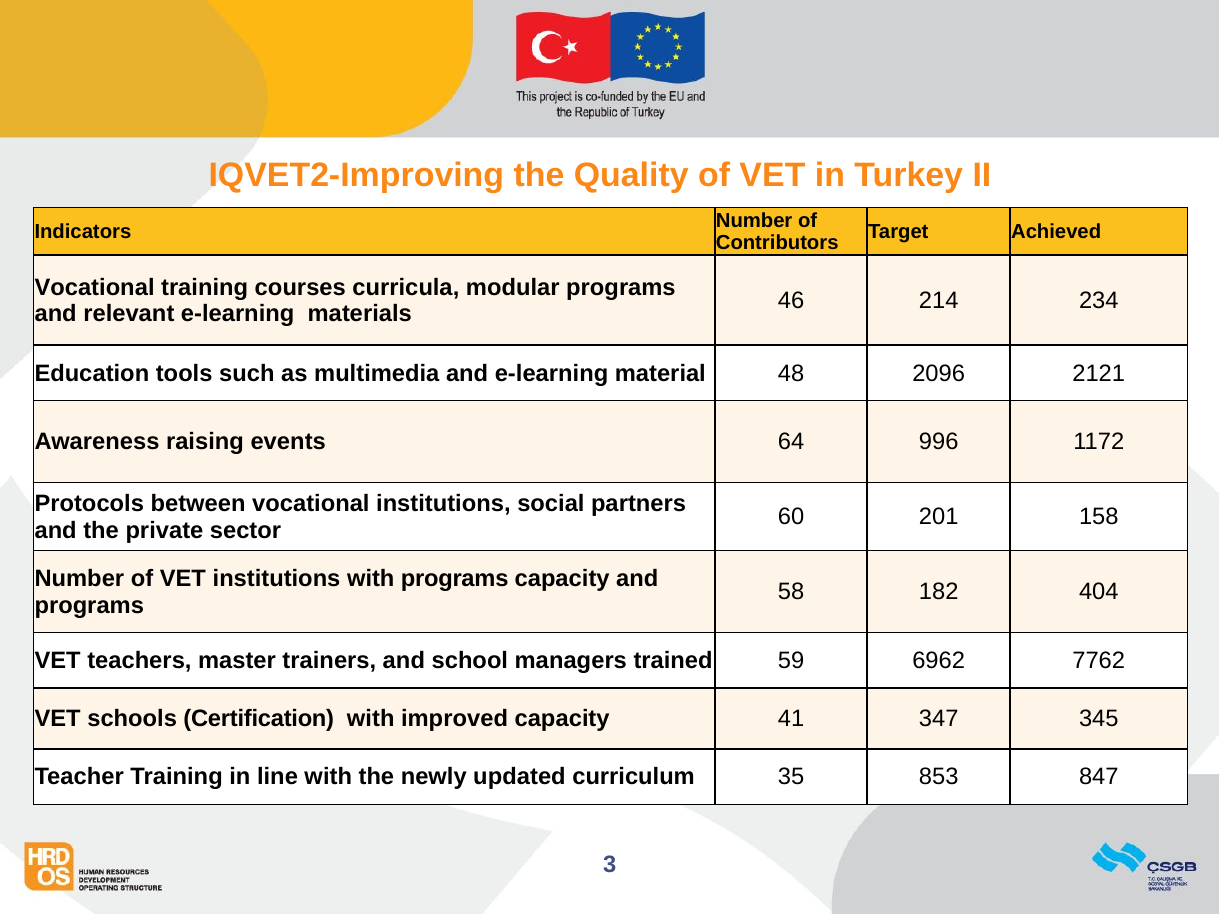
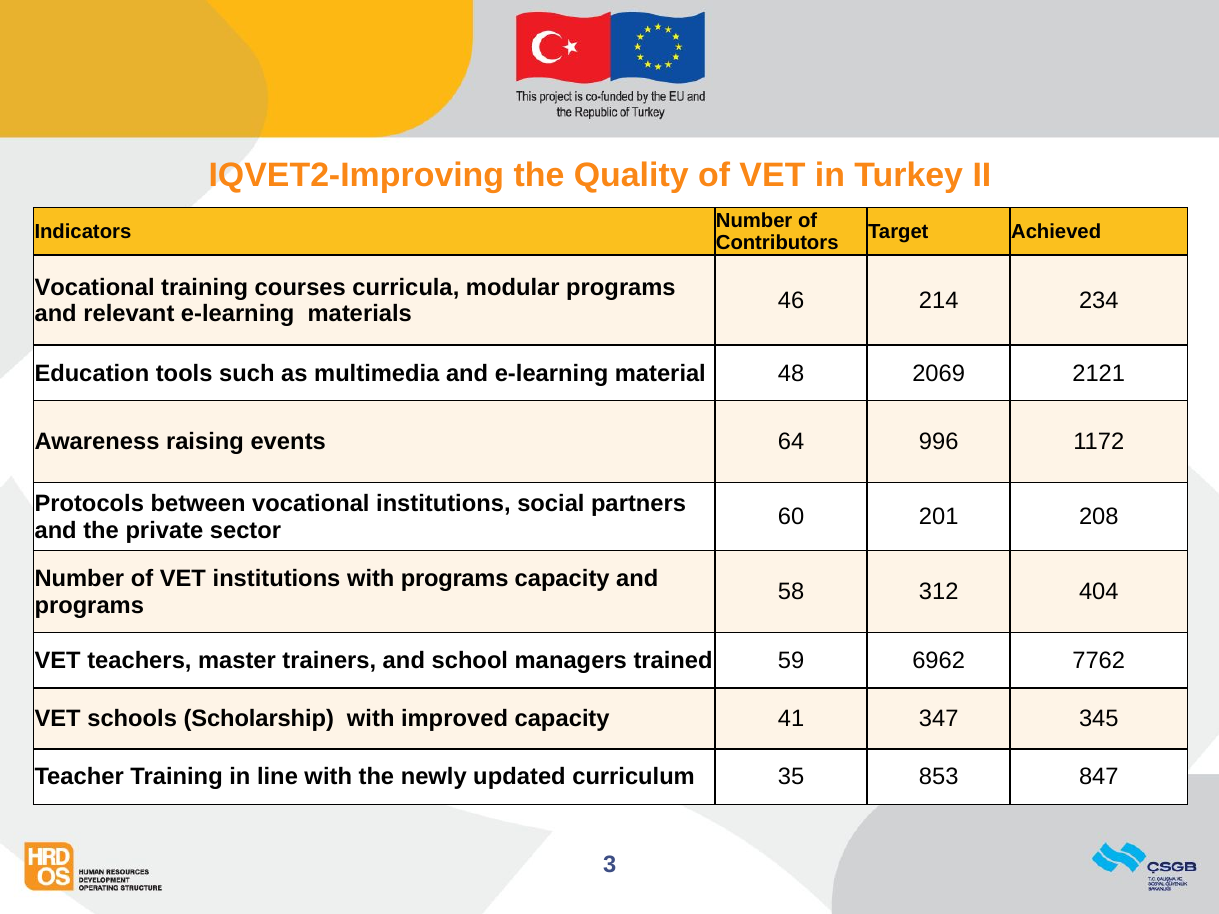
2096: 2096 -> 2069 (939, 373)
158: 158 -> 208 (1099, 517)
182: 182 -> 312 (939, 592)
Certification: Certification -> Scholarship (259, 719)
